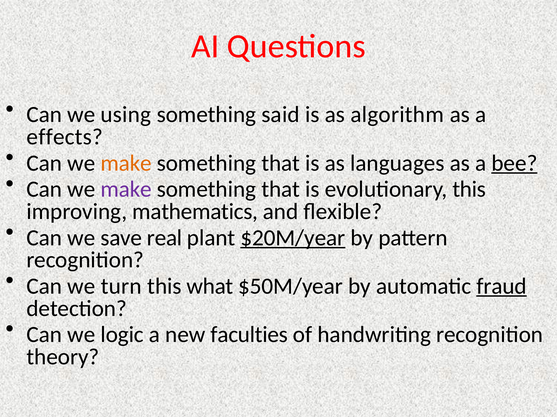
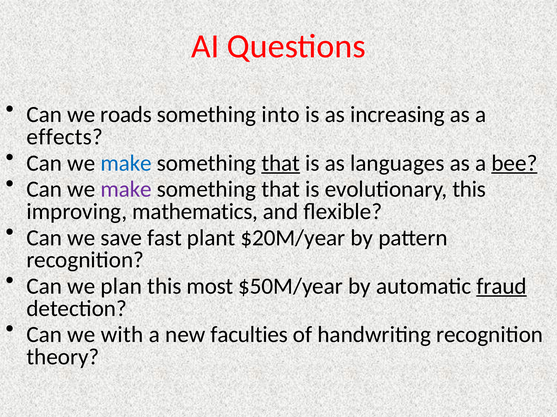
using: using -> roads (126, 115)
said: said -> into (281, 115)
algorithm: algorithm -> increasing (397, 115)
make colour: orange -> blue (126, 163)
that underline: none -> present (281, 163)
real: real -> fast (165, 238)
$20M/year underline: present -> none (293, 238)
turn: turn -> plan (121, 287)
what: what -> most (210, 287)
logic: logic -> with (122, 335)
